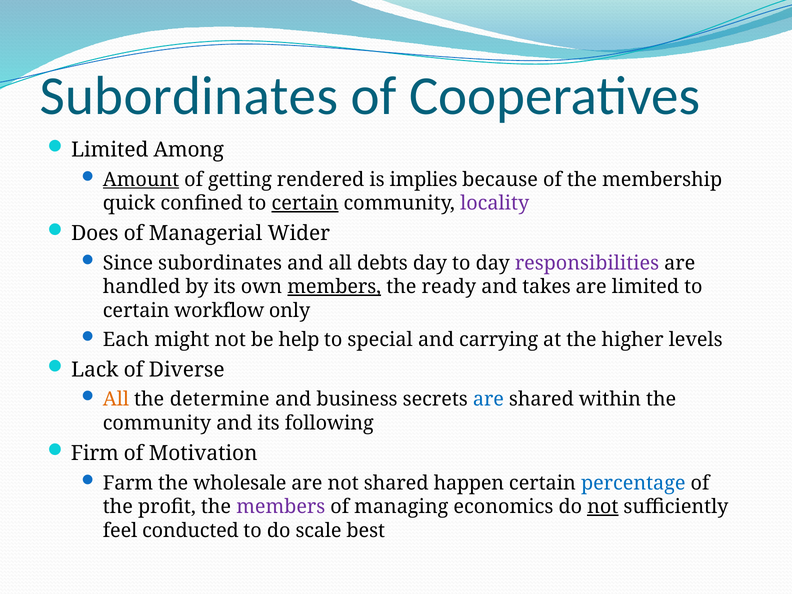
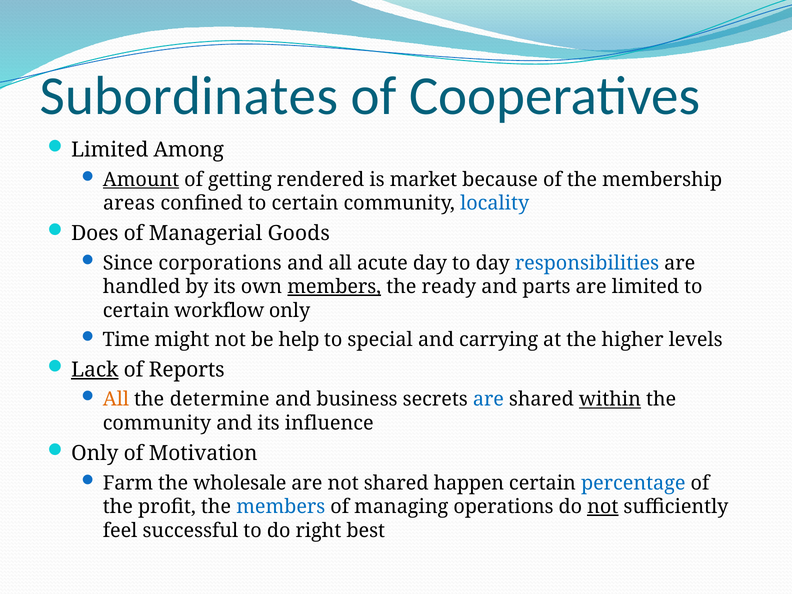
implies: implies -> market (424, 179)
quick: quick -> areas (129, 203)
certain underline: present -> none (305, 203)
locality colour: purple -> blue (495, 203)
Wider: Wider -> Goods (299, 233)
Since subordinates: subordinates -> corporations (220, 263)
debts: debts -> acute (382, 263)
responsibilities colour: purple -> blue (587, 263)
takes: takes -> parts (546, 287)
Each: Each -> Time (126, 340)
Lack underline: none -> present (95, 370)
Diverse: Diverse -> Reports (187, 370)
within underline: none -> present (610, 399)
following: following -> influence (329, 423)
Firm: Firm -> Only (95, 453)
members colour: purple -> blue (281, 507)
economics: economics -> operations (503, 507)
conducted: conducted -> successful (190, 530)
scale: scale -> right (318, 530)
